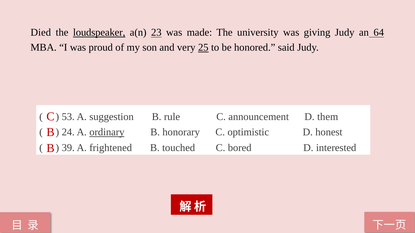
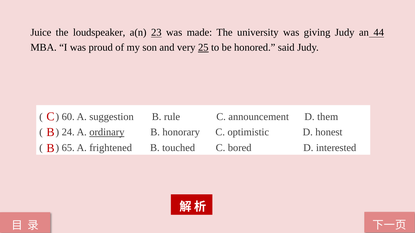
Died: Died -> Juice (41, 33)
loudspeaker underline: present -> none (99, 33)
64: 64 -> 44 (379, 33)
53: 53 -> 60 (68, 117)
39: 39 -> 65 (68, 148)
